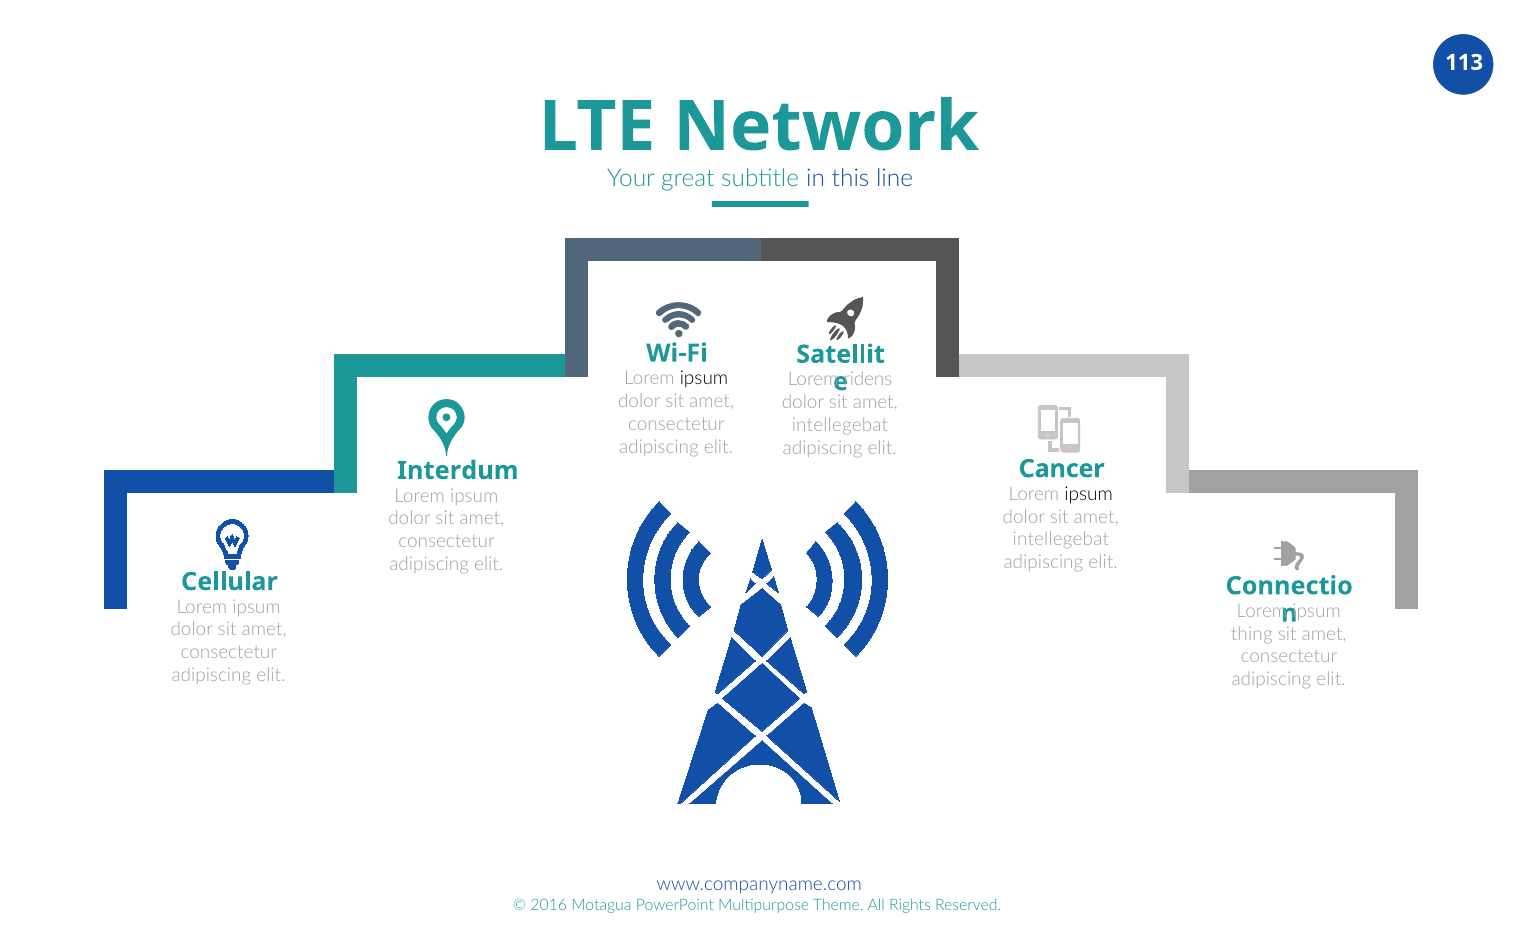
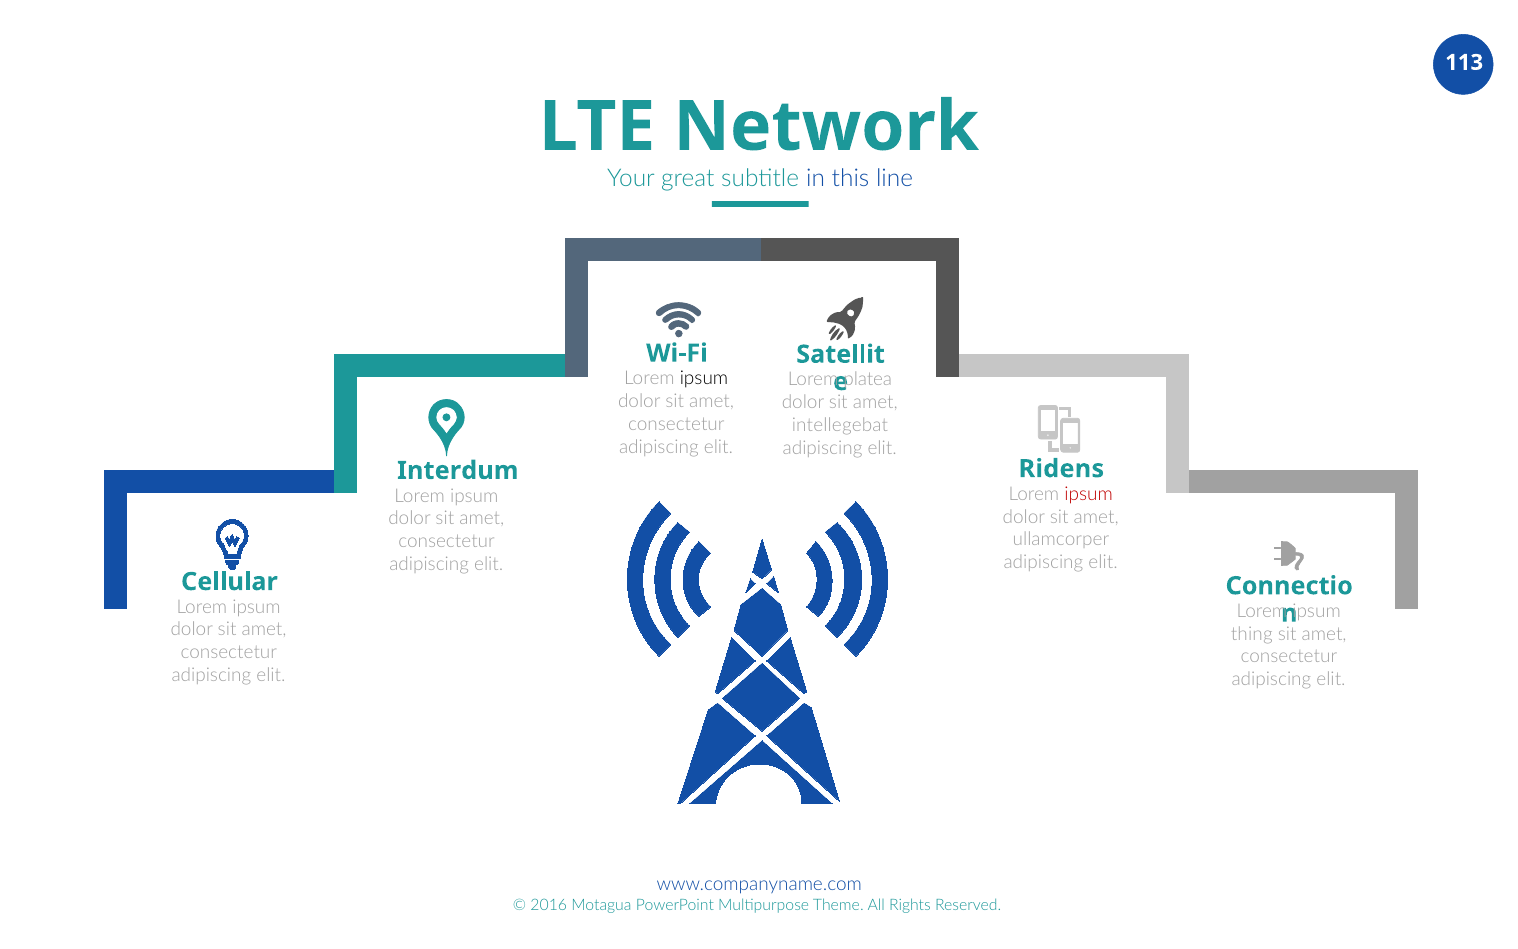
ridens: ridens -> platea (868, 379)
Cancer: Cancer -> Ridens (1061, 469)
ipsum colour: black -> red (1089, 494)
intellegebat: intellegebat -> ullamcorper (1061, 539)
